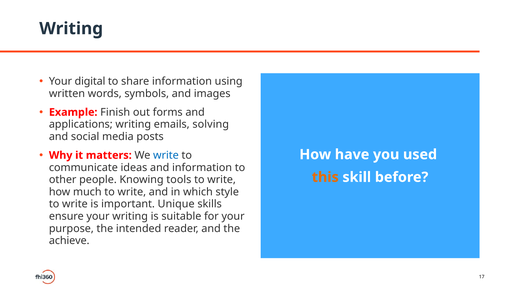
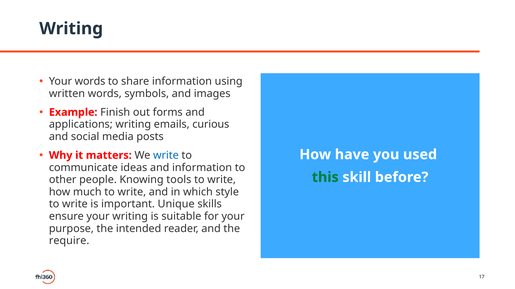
Your digital: digital -> words (90, 82)
solving: solving -> curious (211, 125)
this colour: orange -> green (325, 178)
achieve: achieve -> require (69, 241)
